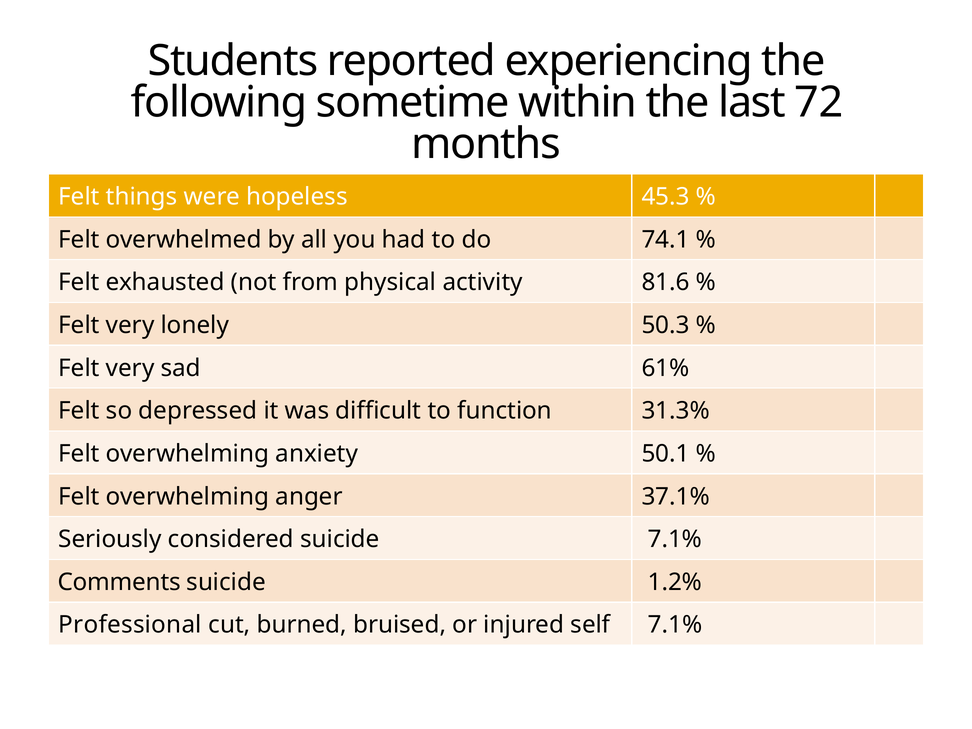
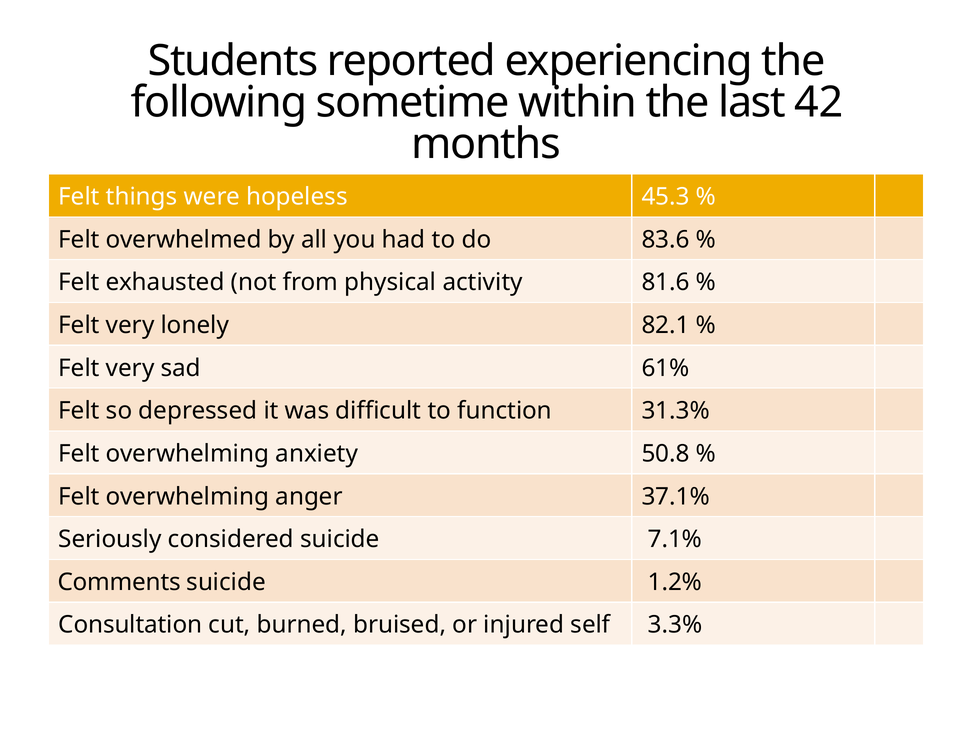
72: 72 -> 42 (819, 103)
74.1: 74.1 -> 83.6 (666, 240)
50.3: 50.3 -> 82.1 (666, 325)
50.1: 50.1 -> 50.8 (666, 454)
Professional: Professional -> Consultation (130, 625)
self 7.1%: 7.1% -> 3.3% (675, 625)
